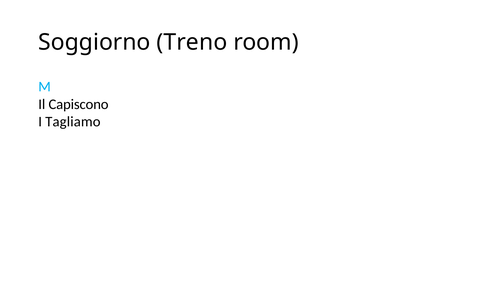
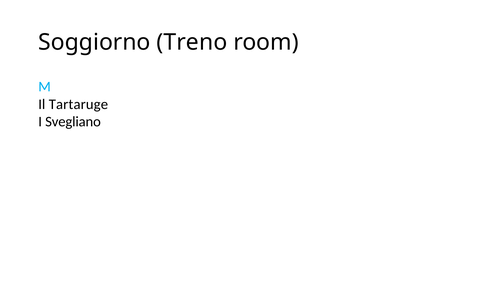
Capiscono: Capiscono -> Tartaruge (78, 104)
Tagliamo: Tagliamo -> Svegliano (73, 122)
